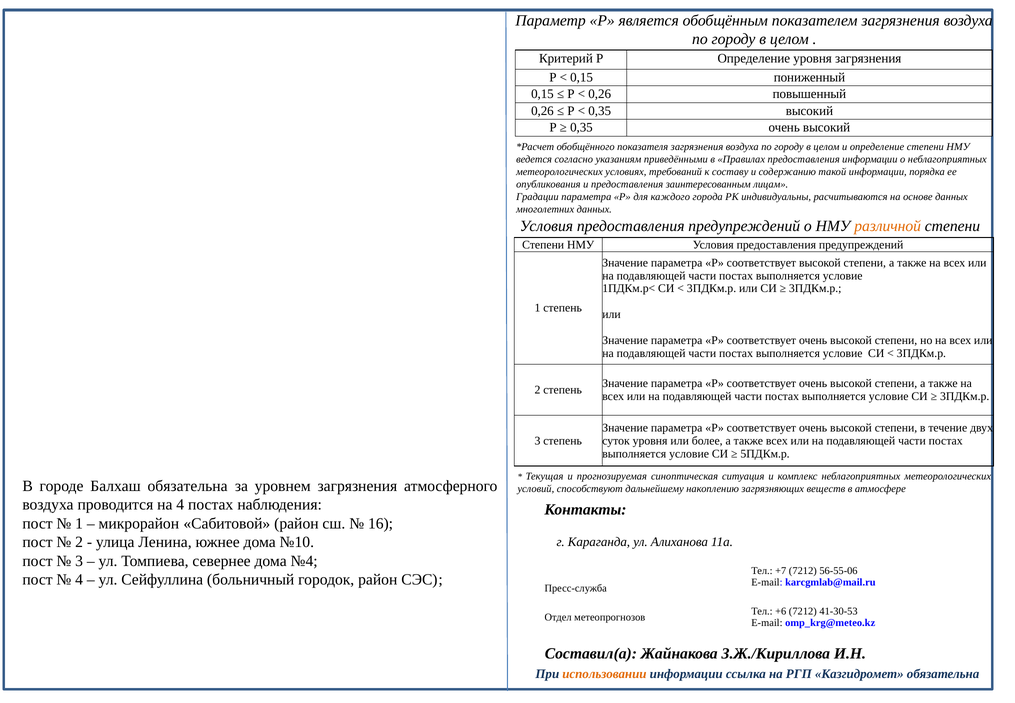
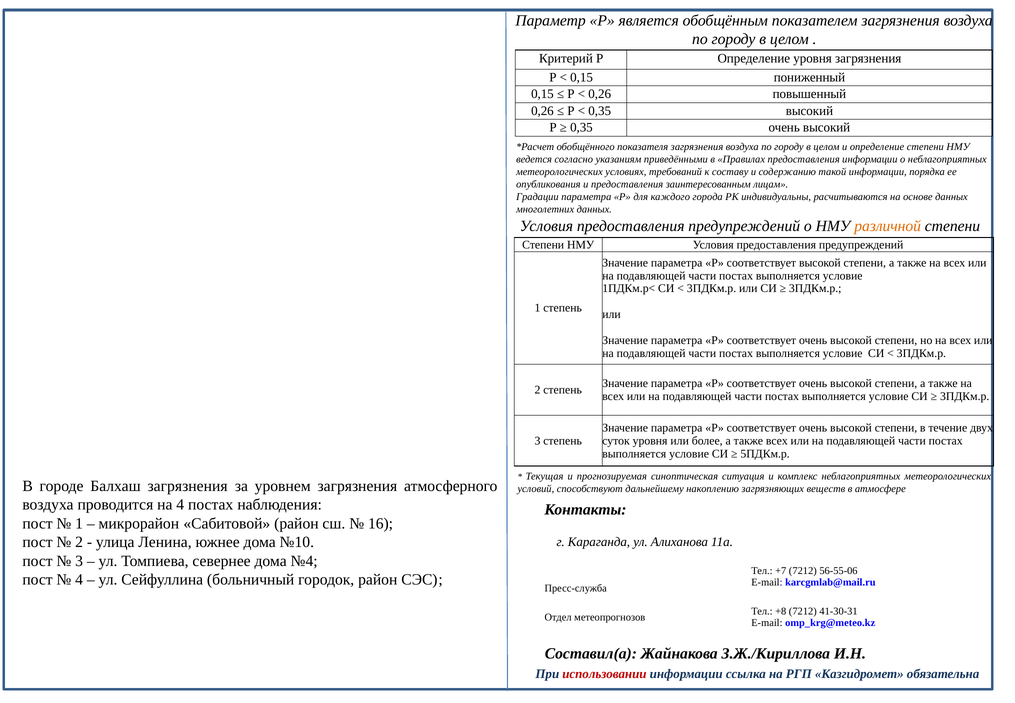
Балхаш обязательна: обязательна -> загрязнения (188, 486)
+6: +6 -> +8 (781, 611)
41-30-53: 41-30-53 -> 41-30-31 (839, 611)
использовании colour: orange -> red (604, 674)
